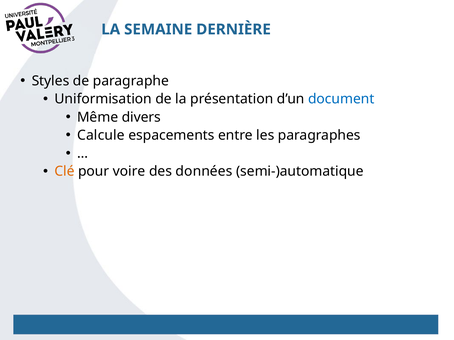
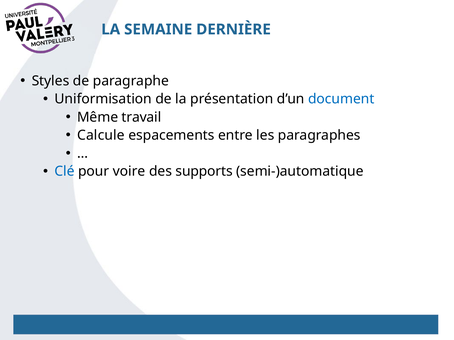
divers: divers -> travail (141, 117)
Clé colour: orange -> blue (64, 172)
données: données -> supports (204, 172)
